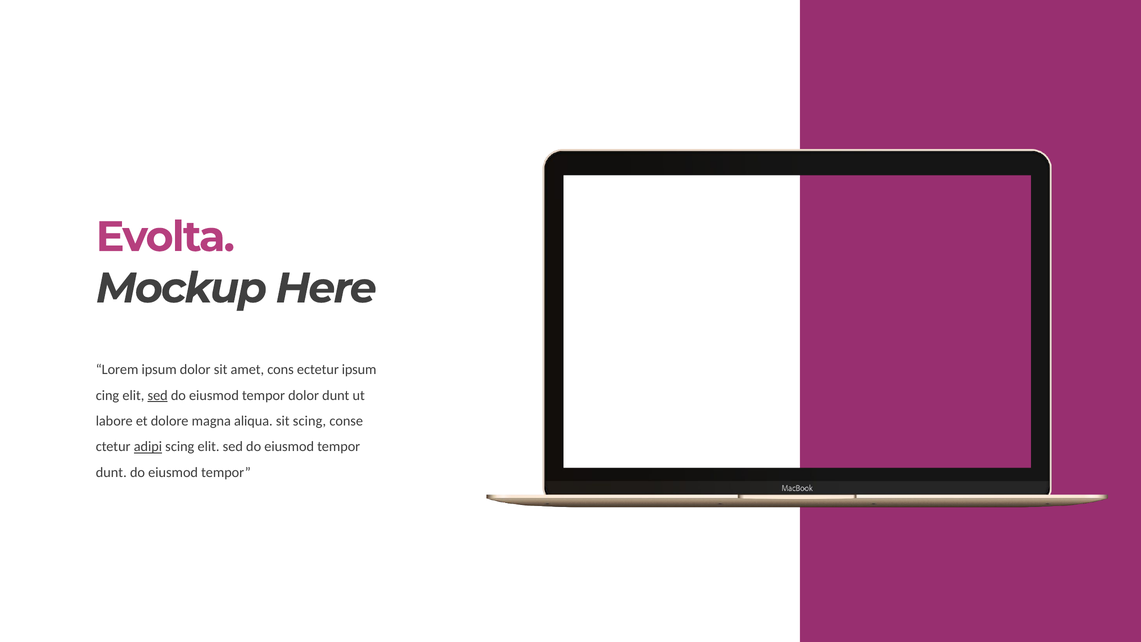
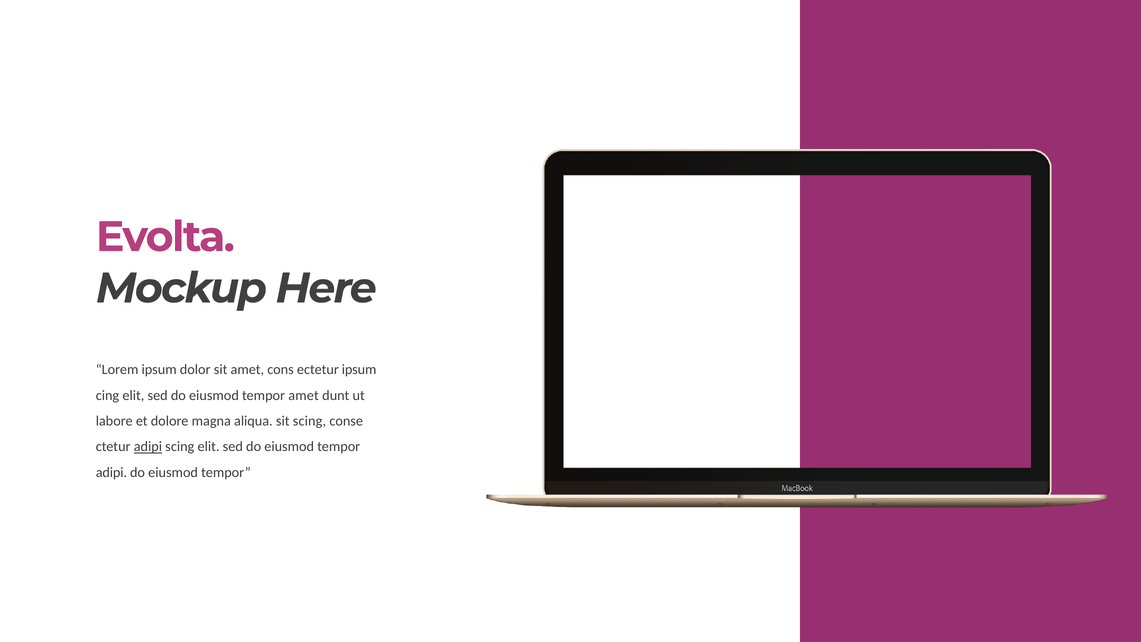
sed underline: present -> none (158, 395)
tempor dolor: dolor -> amet (304, 395)
dunt: dunt -> adipi (111, 472)
